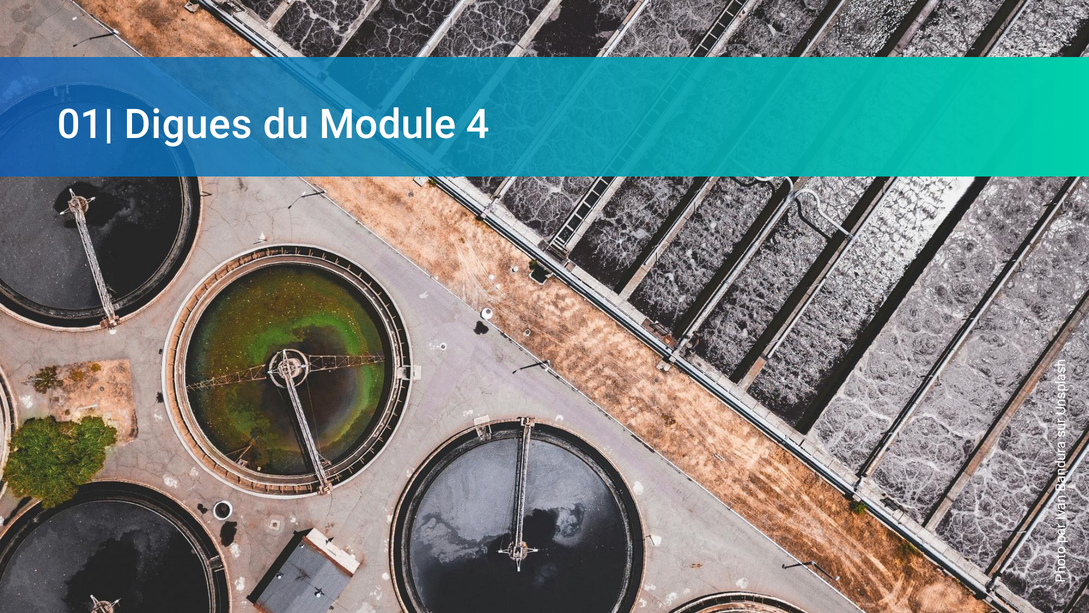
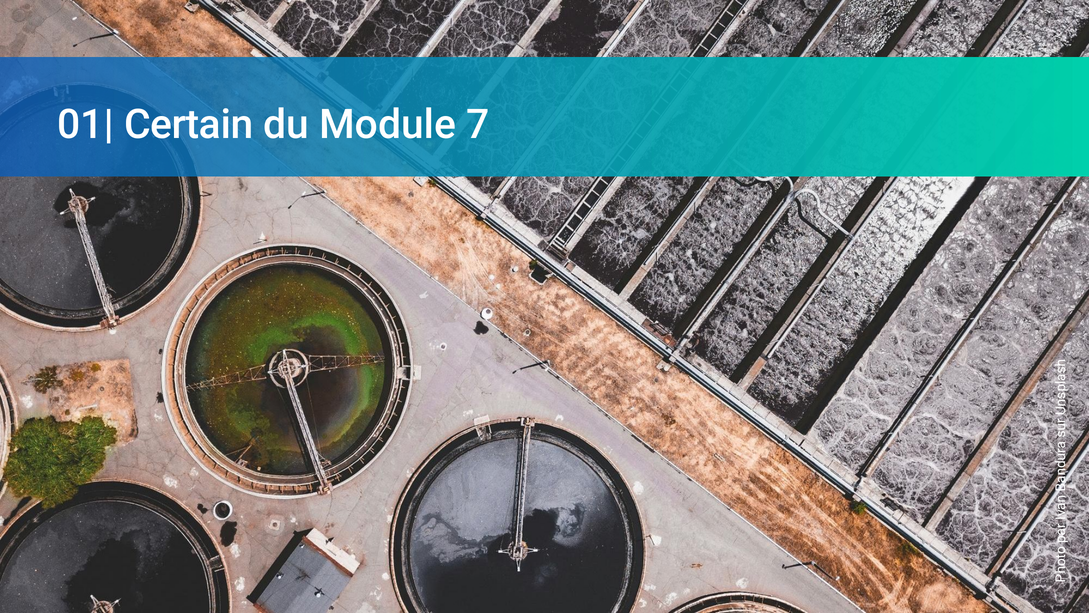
Digues: Digues -> Certain (189, 125)
4: 4 -> 7 (478, 125)
